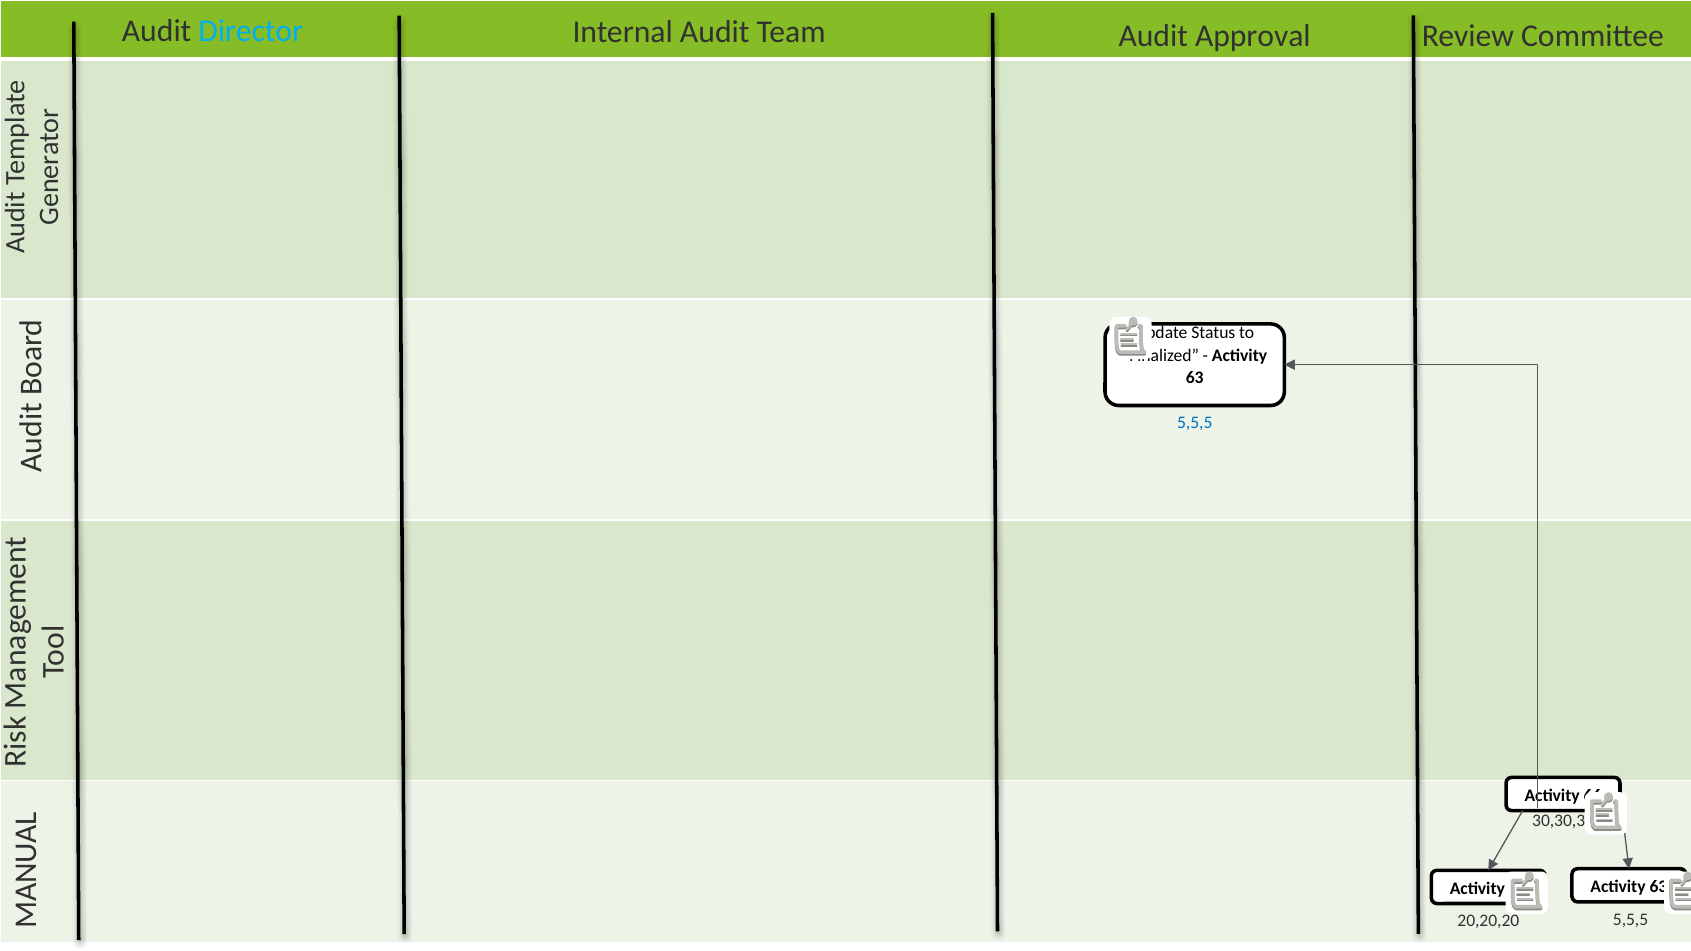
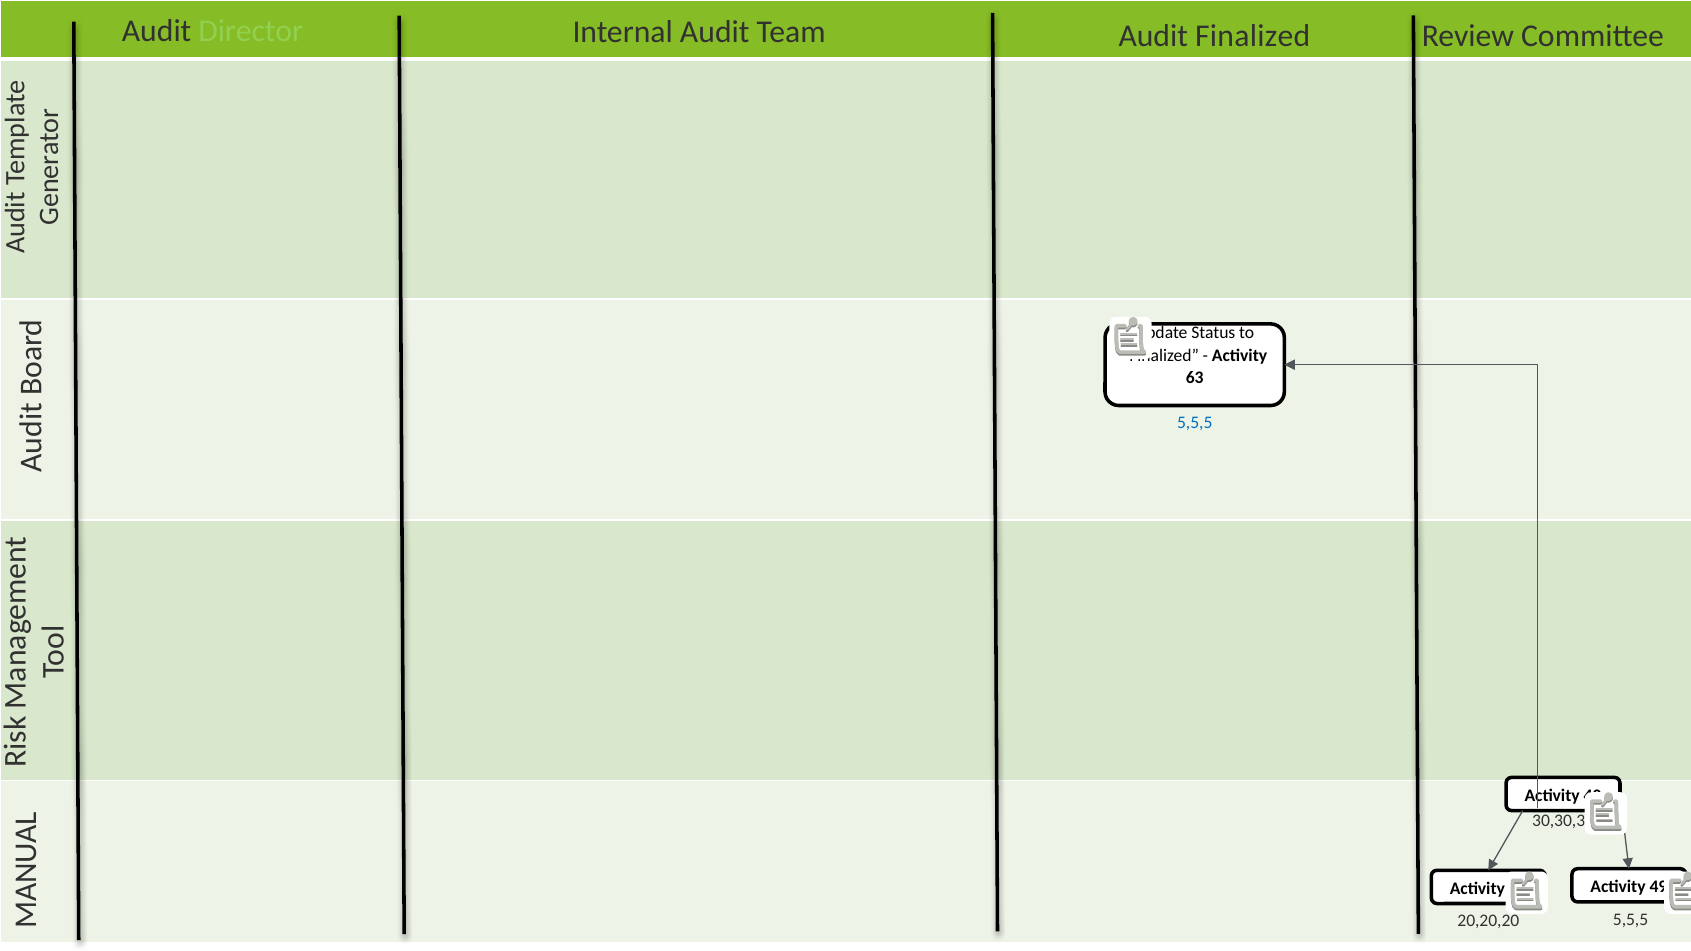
Director colour: light blue -> light green (251, 31)
Audit Approval: Approval -> Finalized (1253, 37)
66: 66 -> 40 (1593, 796)
63: 63 -> 49 (1659, 887)
